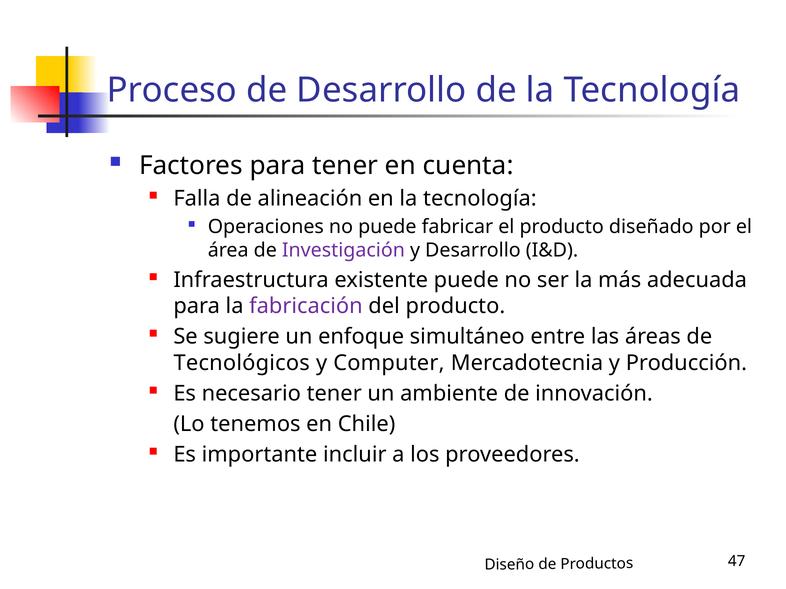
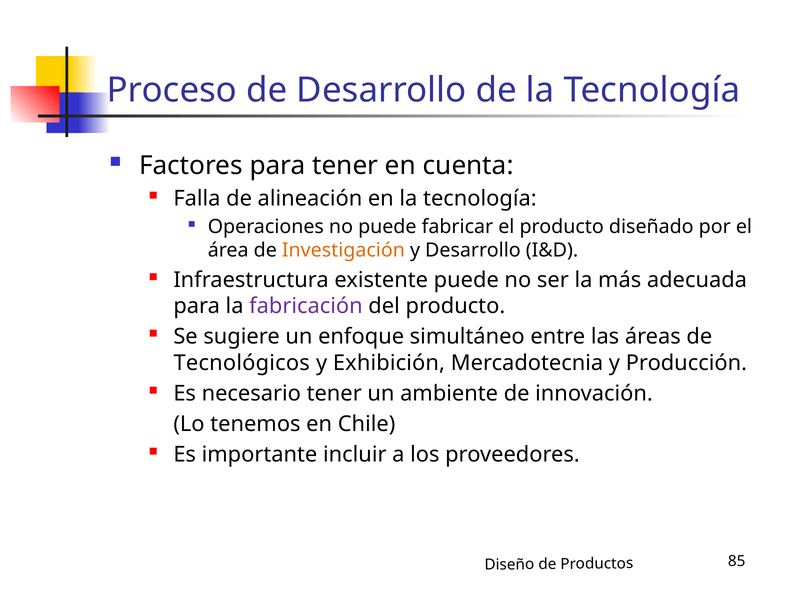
Investigación colour: purple -> orange (343, 251)
Computer: Computer -> Exhibición (389, 363)
47: 47 -> 85 (737, 562)
